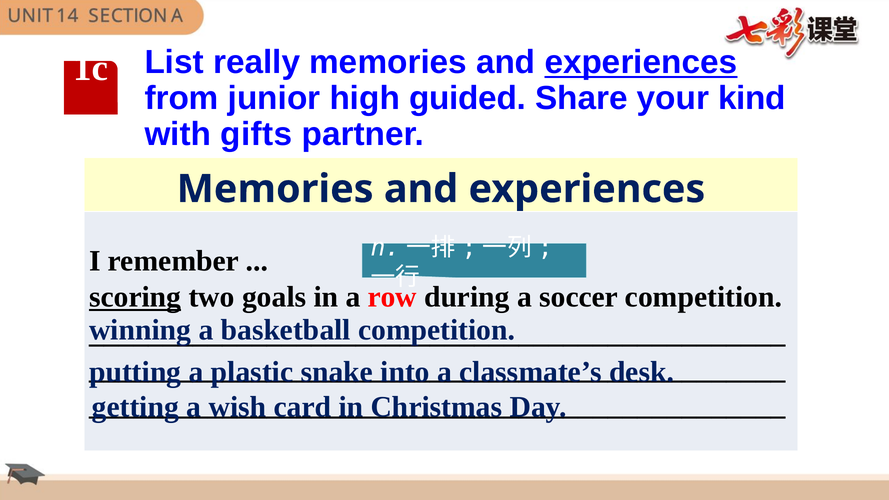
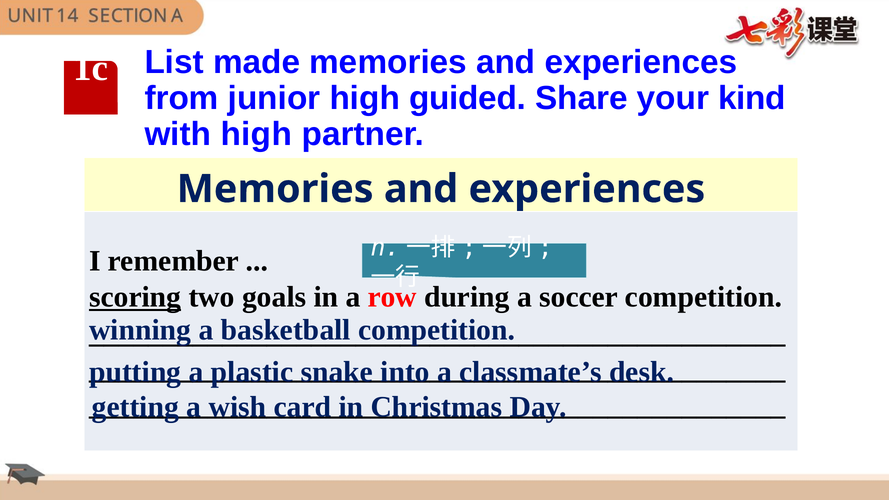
really: really -> made (257, 62)
experiences underline: present -> none (641, 62)
with gifts: gifts -> high (256, 134)
